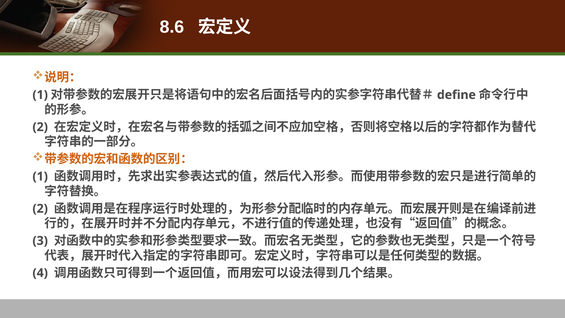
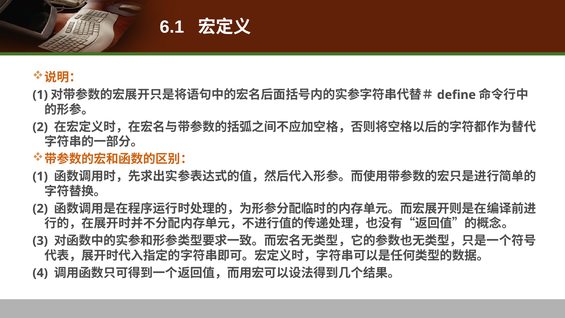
8.6: 8.6 -> 6.1 (172, 27)
